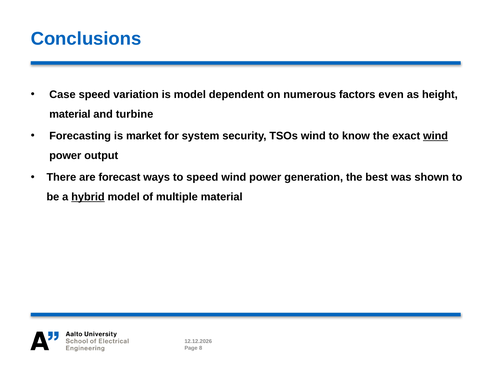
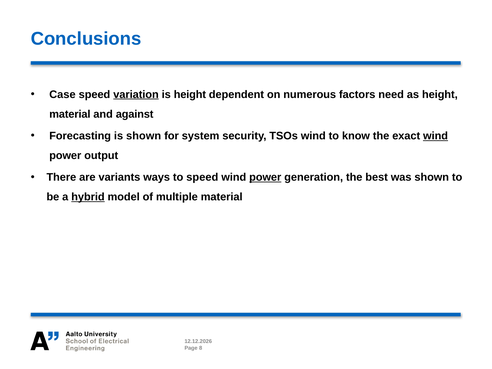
variation underline: none -> present (136, 94)
is model: model -> height (190, 94)
even: even -> need (391, 94)
turbine: turbine -> against (135, 114)
is market: market -> shown (144, 136)
forecast: forecast -> variants (119, 177)
power underline: none -> present (265, 177)
